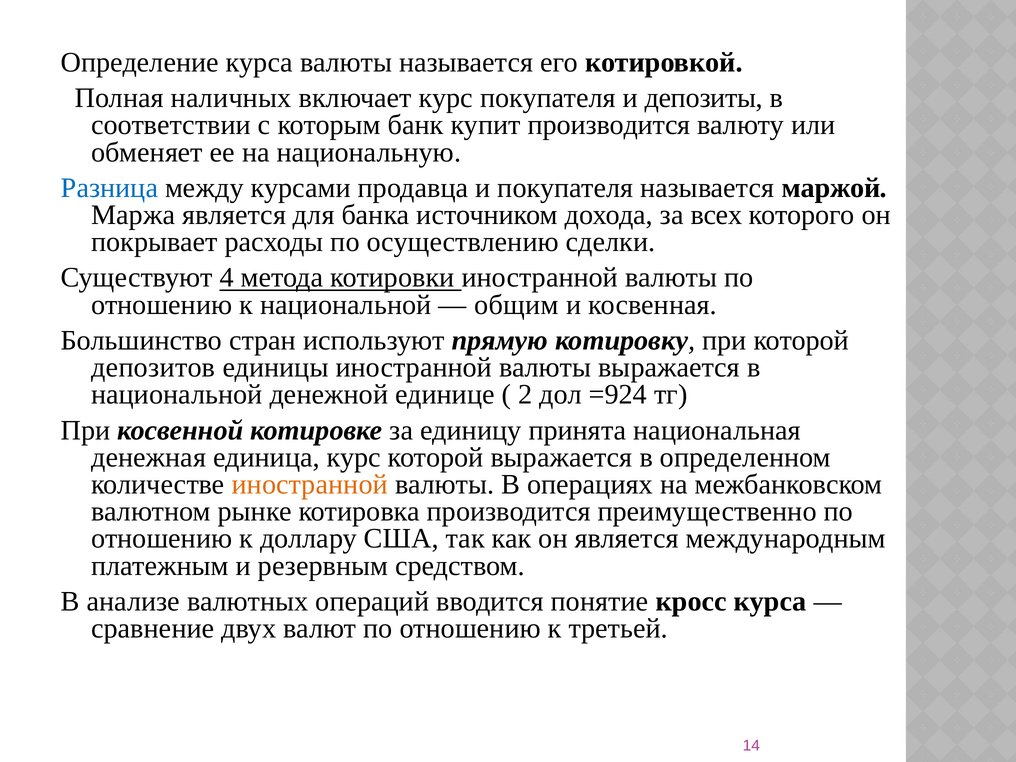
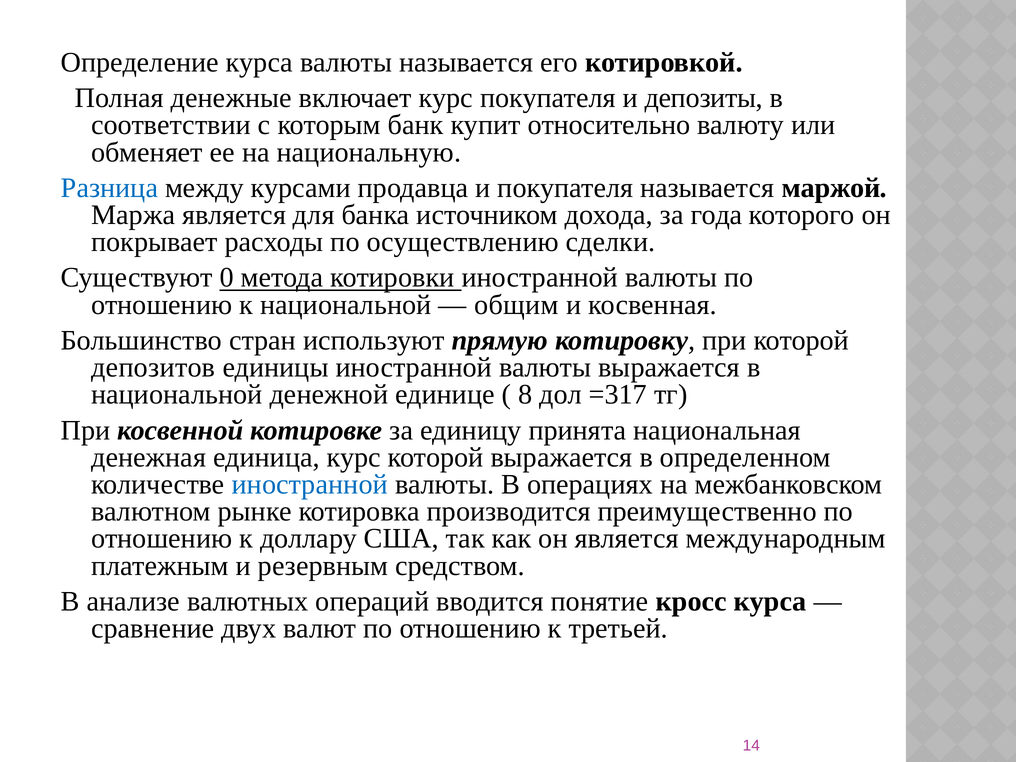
наличных: наличных -> денежные (231, 98)
купит производится: производится -> относительно (609, 125)
всех: всех -> года (716, 215)
4: 4 -> 0 (227, 278)
2: 2 -> 8 (525, 395)
=924: =924 -> =317 (618, 395)
иностранной colour: orange -> blue (310, 484)
